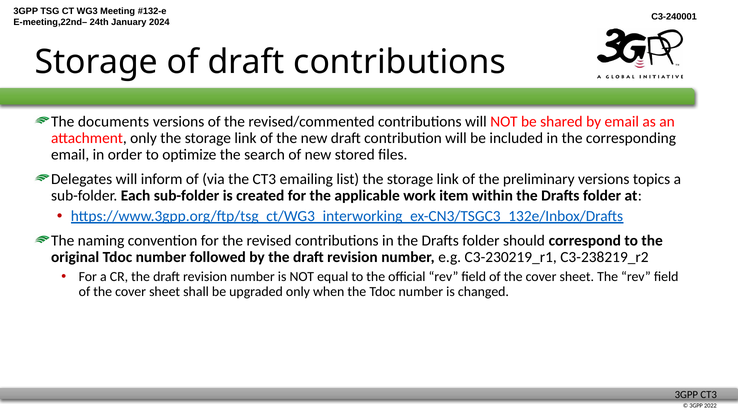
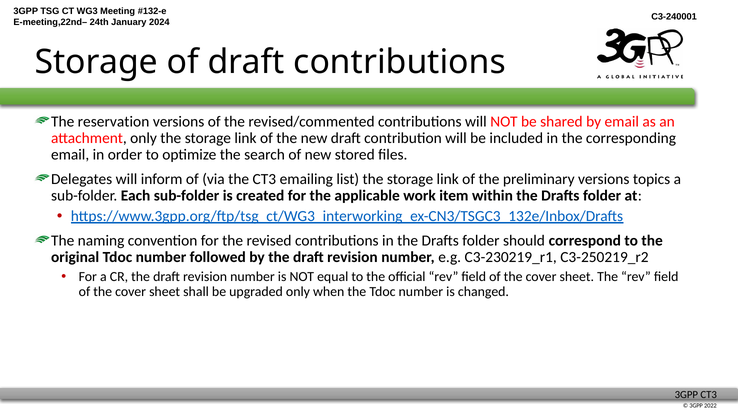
documents: documents -> reservation (114, 121)
C3-238219_r2: C3-238219_r2 -> C3-250219_r2 (604, 257)
